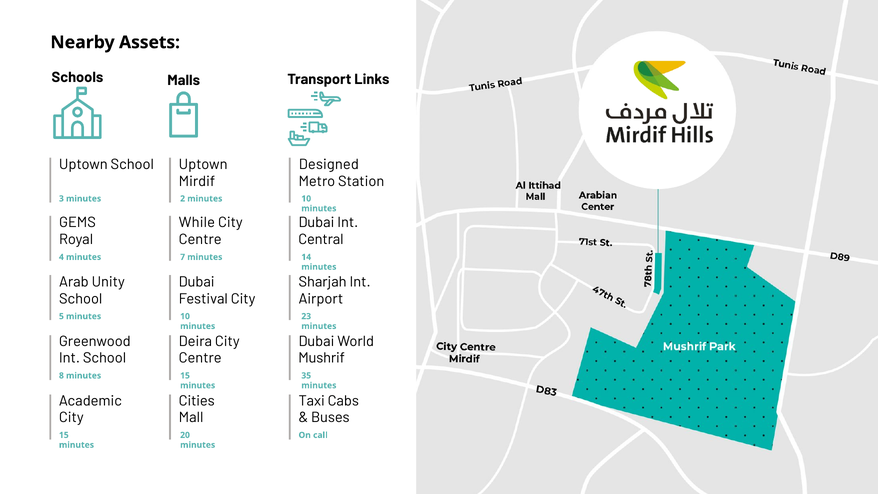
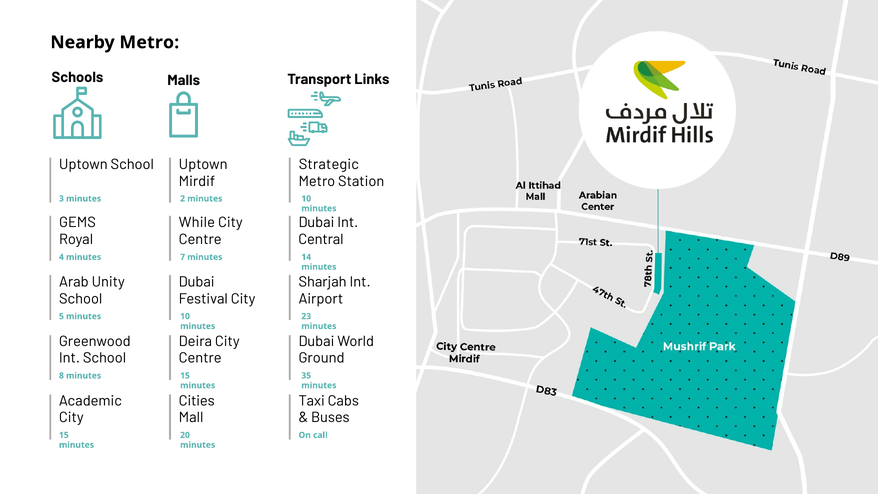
Nearby Assets: Assets -> Metro (149, 42)
Designed: Designed -> Strategic (329, 164)
Mushrif: Mushrif -> Ground (322, 358)
